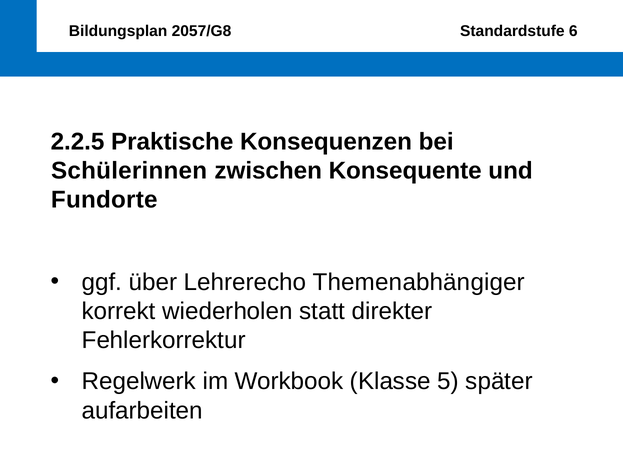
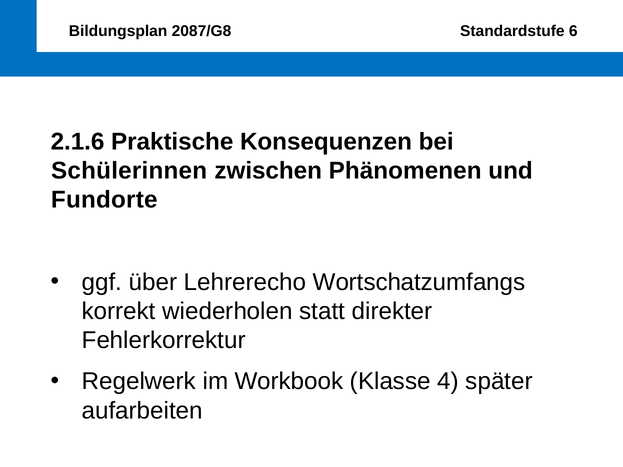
2057/G8: 2057/G8 -> 2087/G8 (202, 31)
2.2.5: 2.2.5 -> 2.1.6 (78, 142)
Konsequente: Konsequente -> Phänomenen (405, 171)
Themenabhängiger: Themenabhängiger -> Wortschatzumfangs (419, 282)
5: 5 -> 4 (448, 382)
